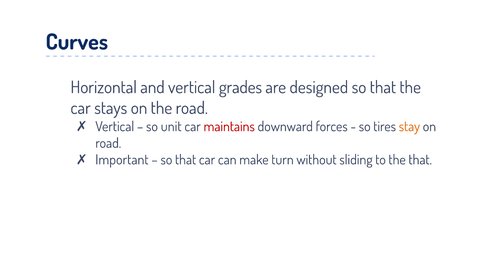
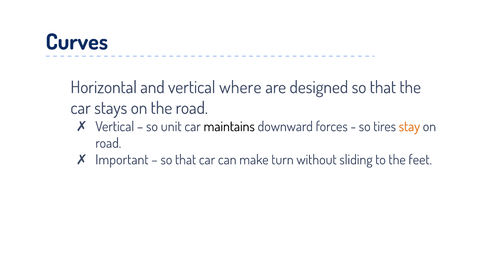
grades: grades -> where (240, 87)
maintains colour: red -> black (229, 126)
the that: that -> feet (420, 160)
